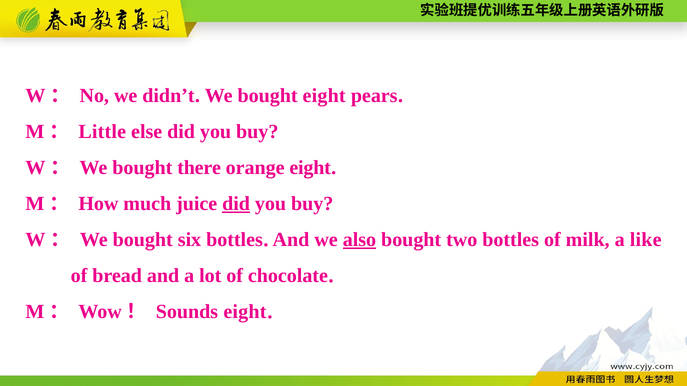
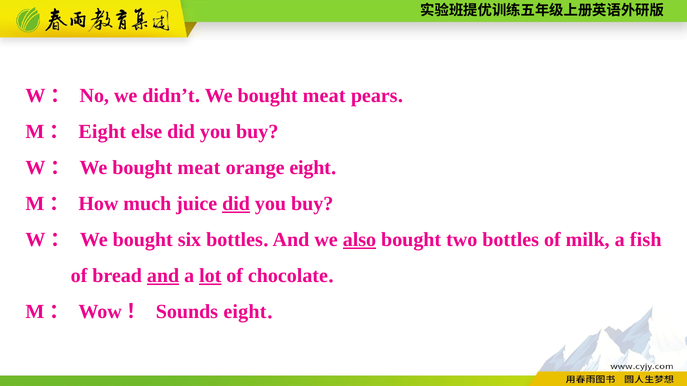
eight: eight -> meat (324, 96)
Little: Little -> Eight (102, 132)
there: there -> meat (199, 168)
like: like -> fish (646, 240)
and underline: none -> present (163, 276)
lot underline: none -> present (210, 276)
